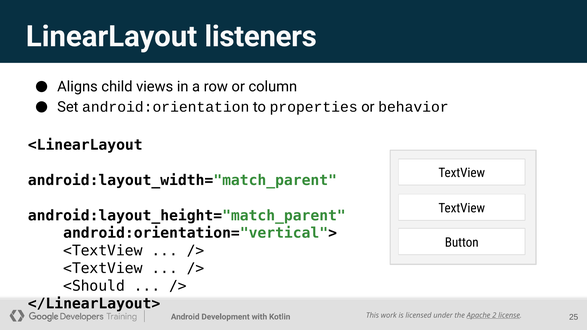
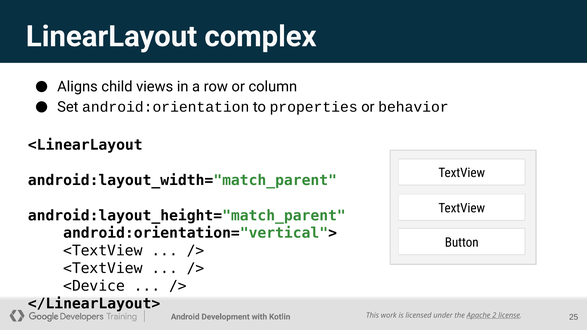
listeners: listeners -> complex (260, 37)
<Should: <Should -> <Device (94, 286)
